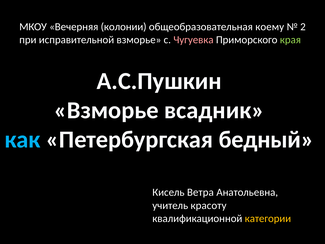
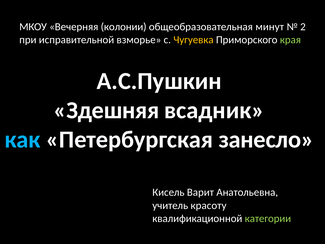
коему: коему -> минут (270, 27)
Чугуевка colour: pink -> yellow (193, 40)
Взморье: Взморье -> Здешняя (106, 110)
бедный: бедный -> занесло (266, 139)
Ветра: Ветра -> Варит (200, 192)
категории colour: yellow -> light green (268, 218)
